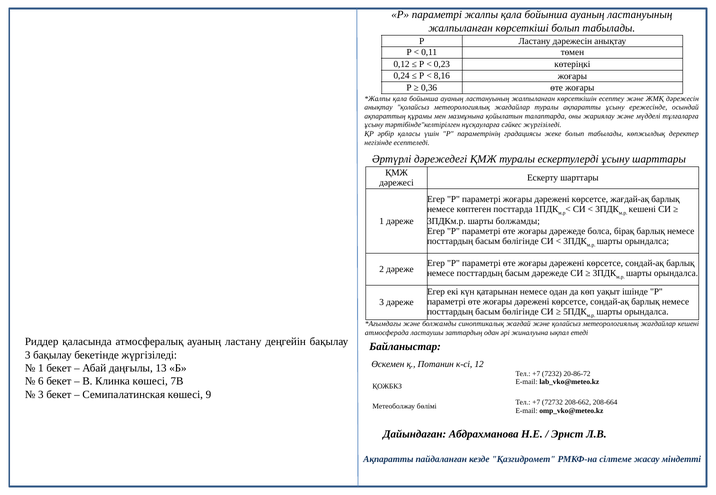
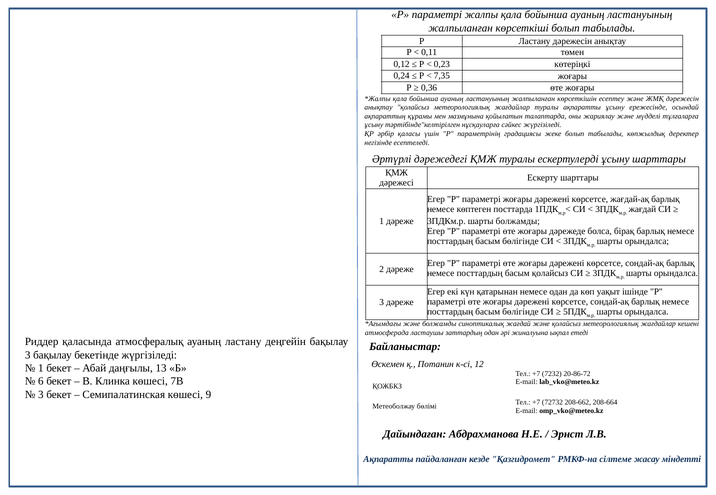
8,16: 8,16 -> 7,35 (442, 76)
кешені: кешені -> жағдай (642, 210)
басым дәрежеде: дәрежеде -> қолайсыз (550, 274)
